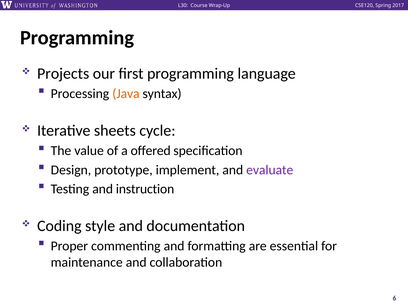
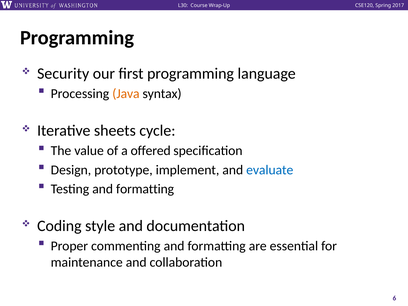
Projects: Projects -> Security (63, 73)
evaluate colour: purple -> blue (270, 170)
Testing and instruction: instruction -> formatting (145, 189)
